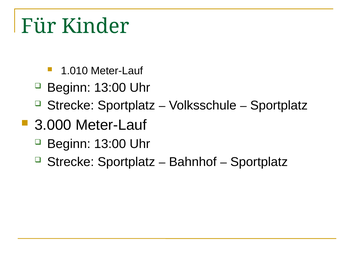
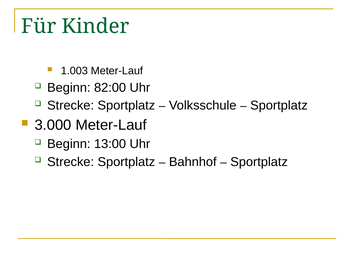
1.010: 1.010 -> 1.003 (74, 71)
13:00: 13:00 -> 82:00 (110, 88)
